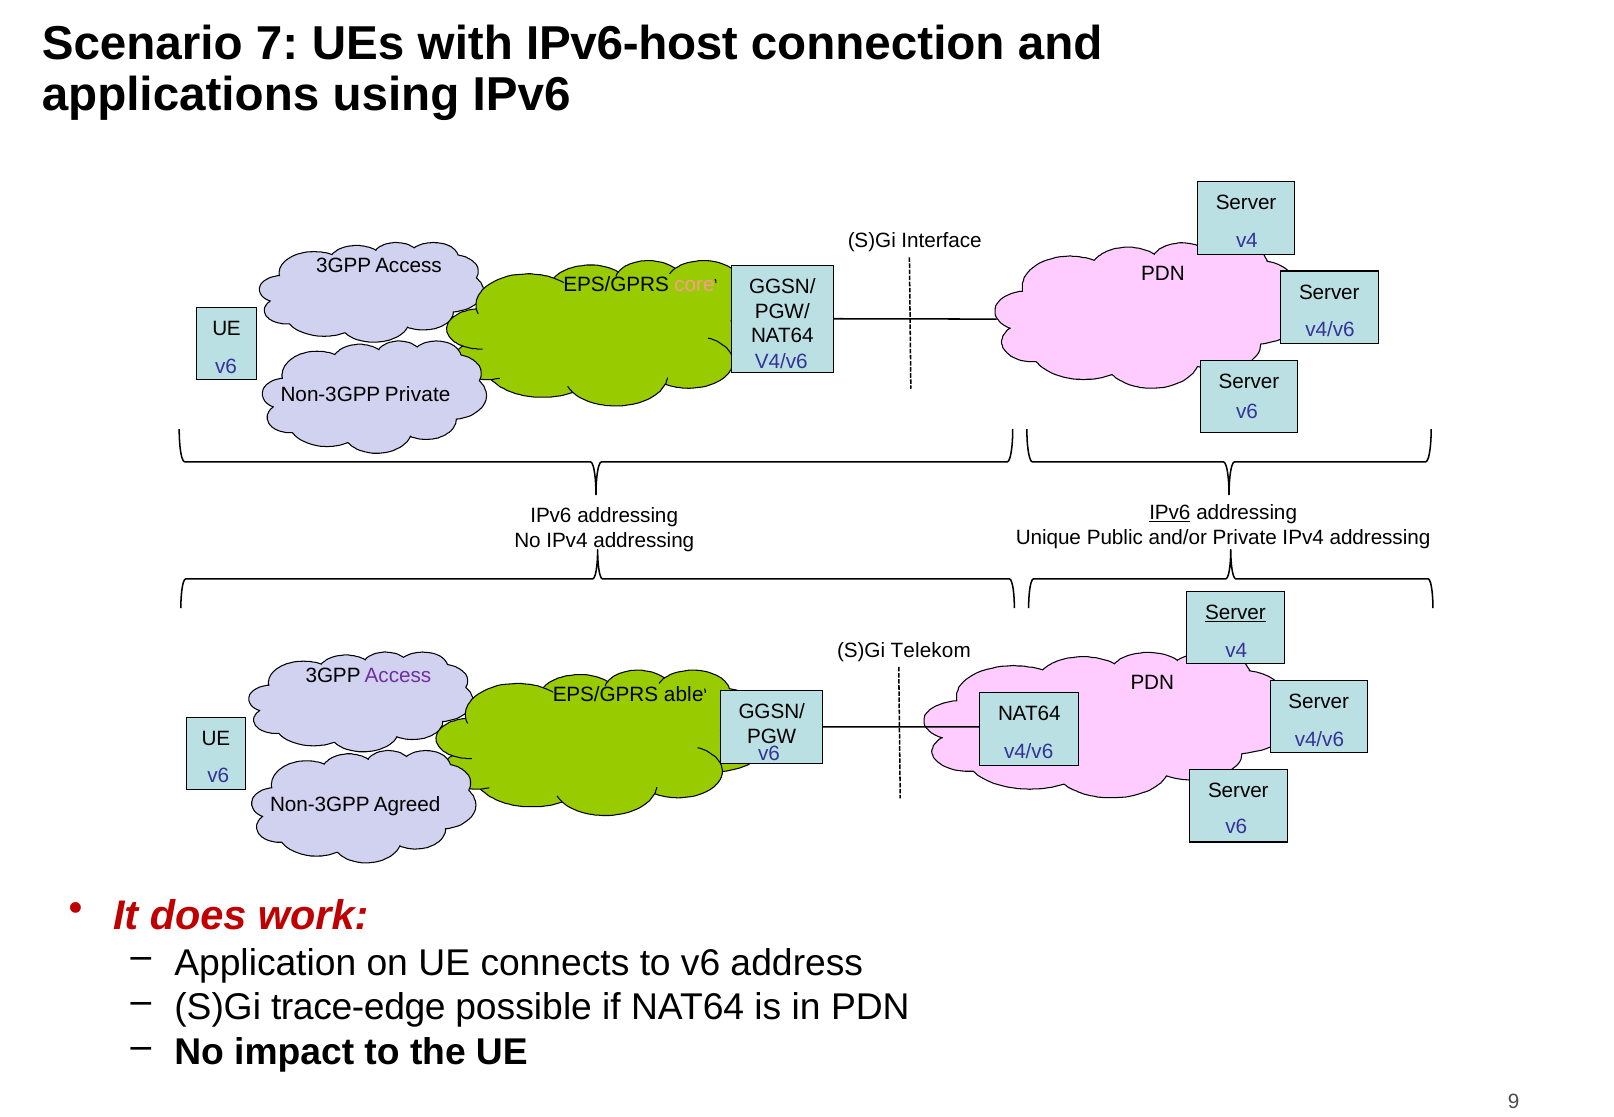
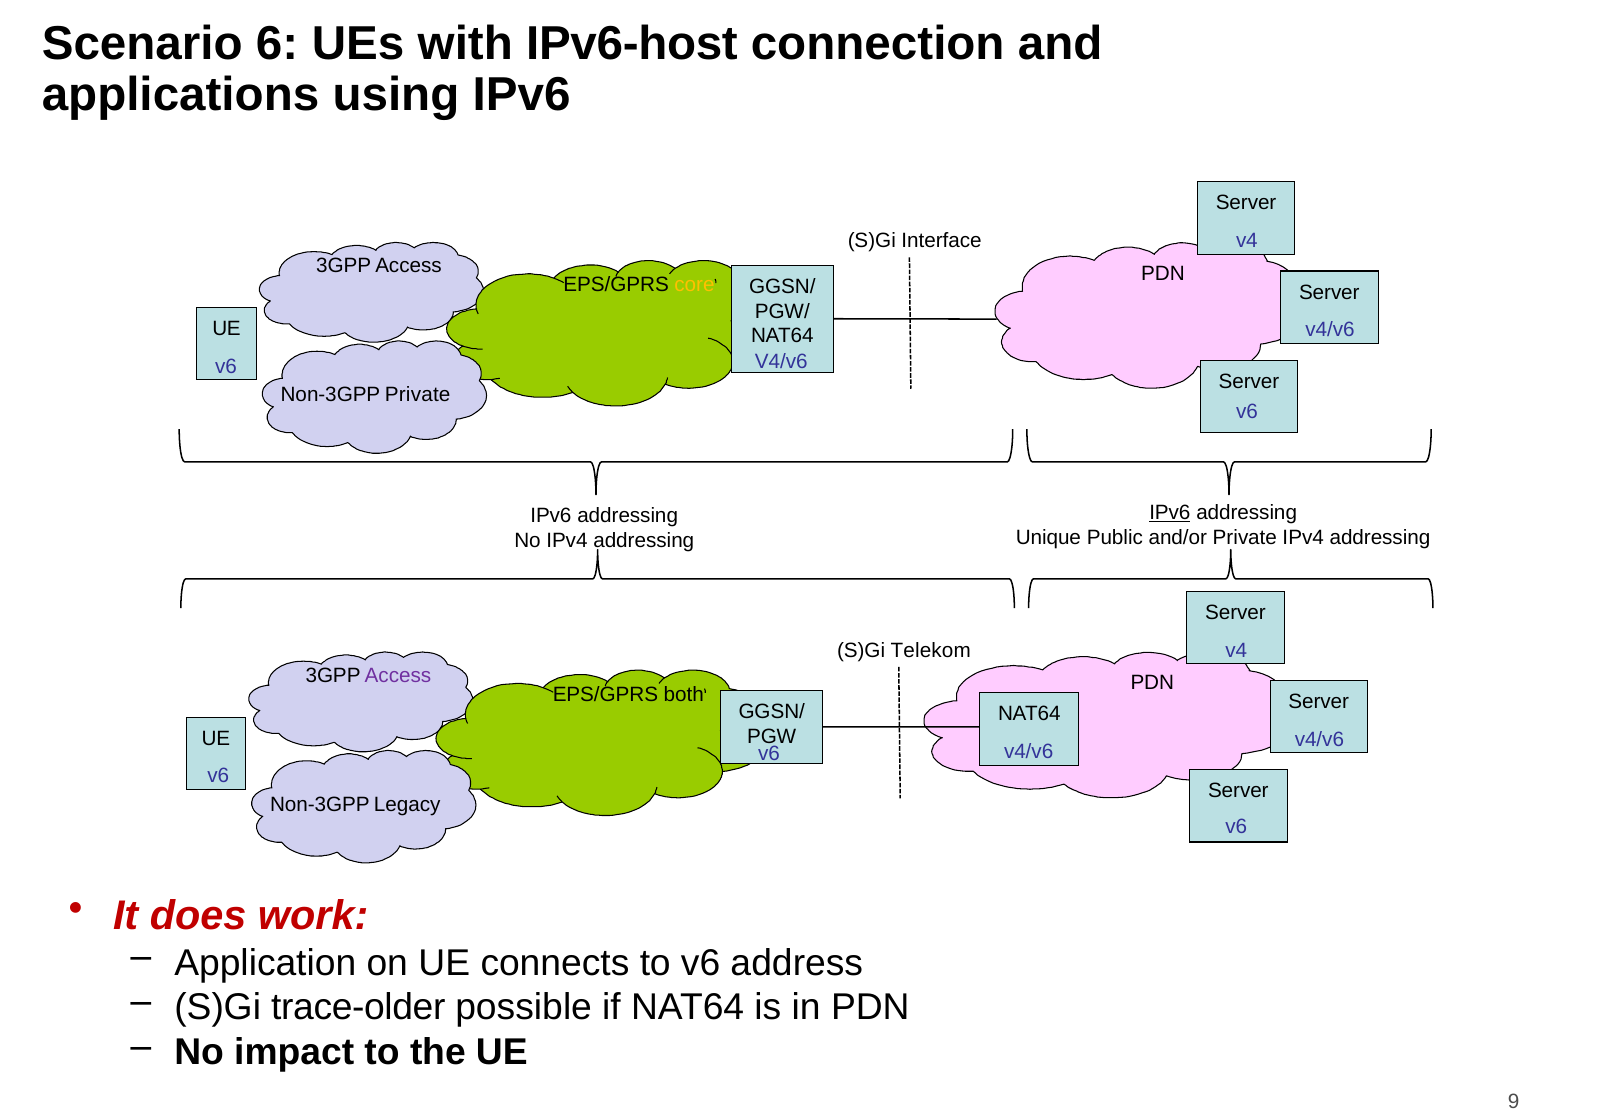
7: 7 -> 6 (277, 44)
core colour: pink -> yellow (694, 285)
Server underline: present -> none (1235, 613)
able: able -> both (684, 695)
Agreed: Agreed -> Legacy (407, 805)
trace-edge: trace-edge -> trace-older (358, 1008)
